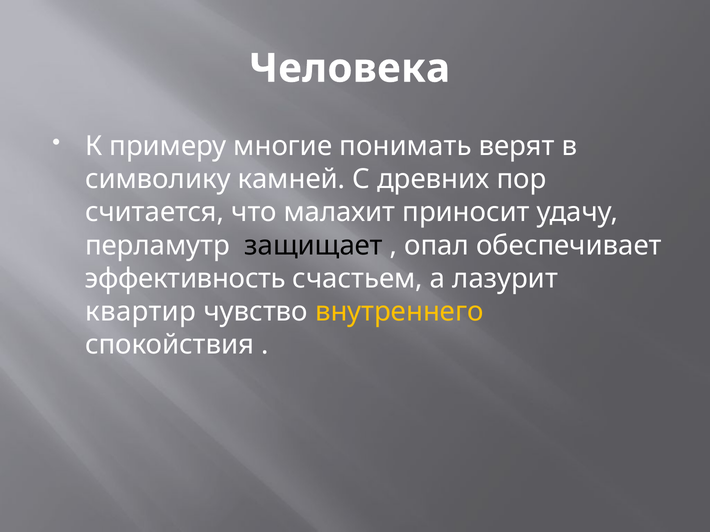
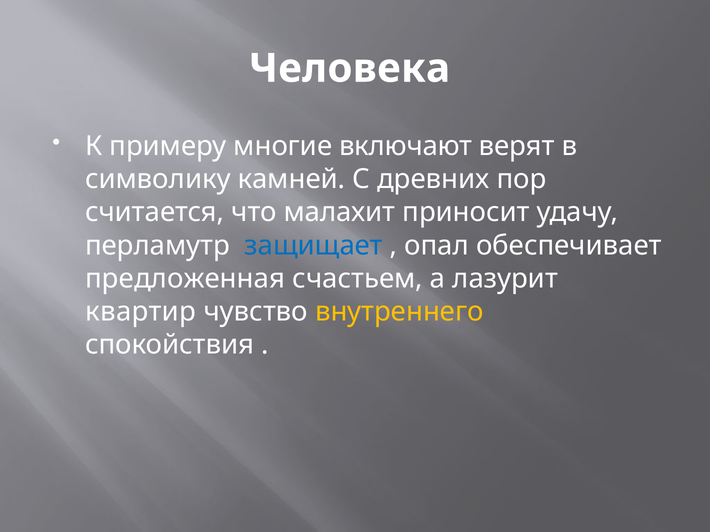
понимать: понимать -> включают (406, 146)
защищает colour: black -> blue (314, 246)
эффективность: эффективность -> предложенная (185, 279)
